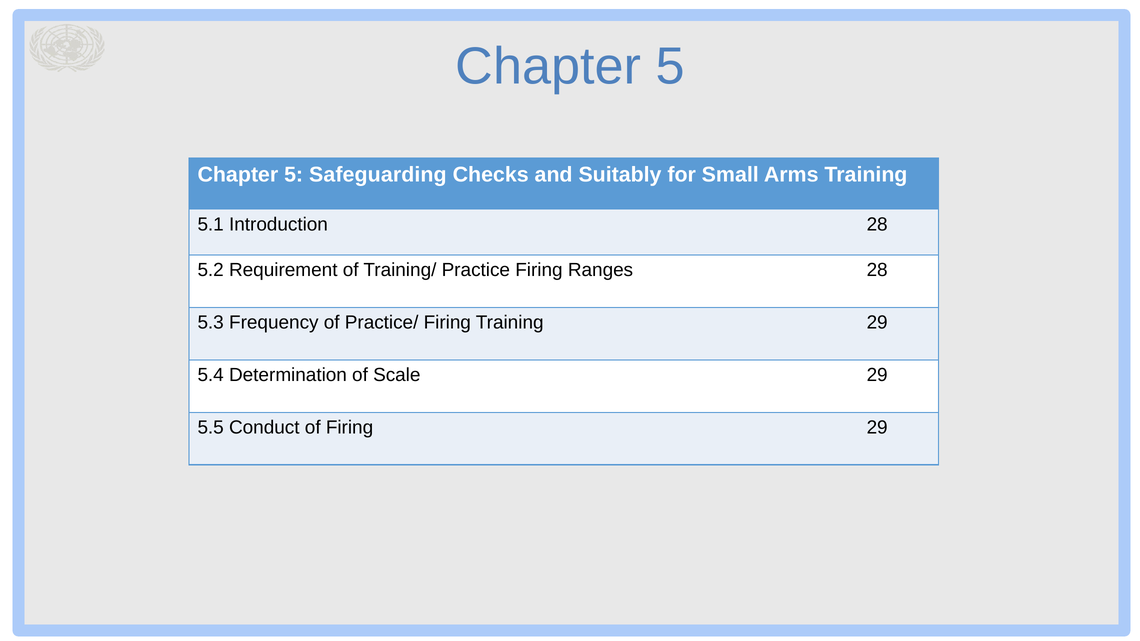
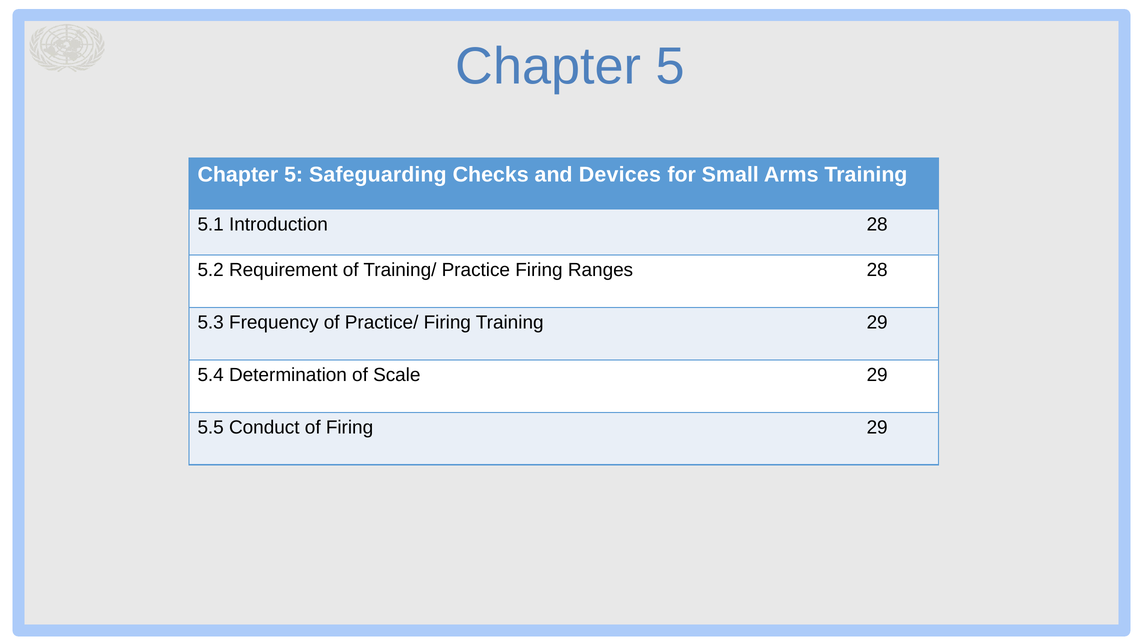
Suitably: Suitably -> Devices (620, 175)
